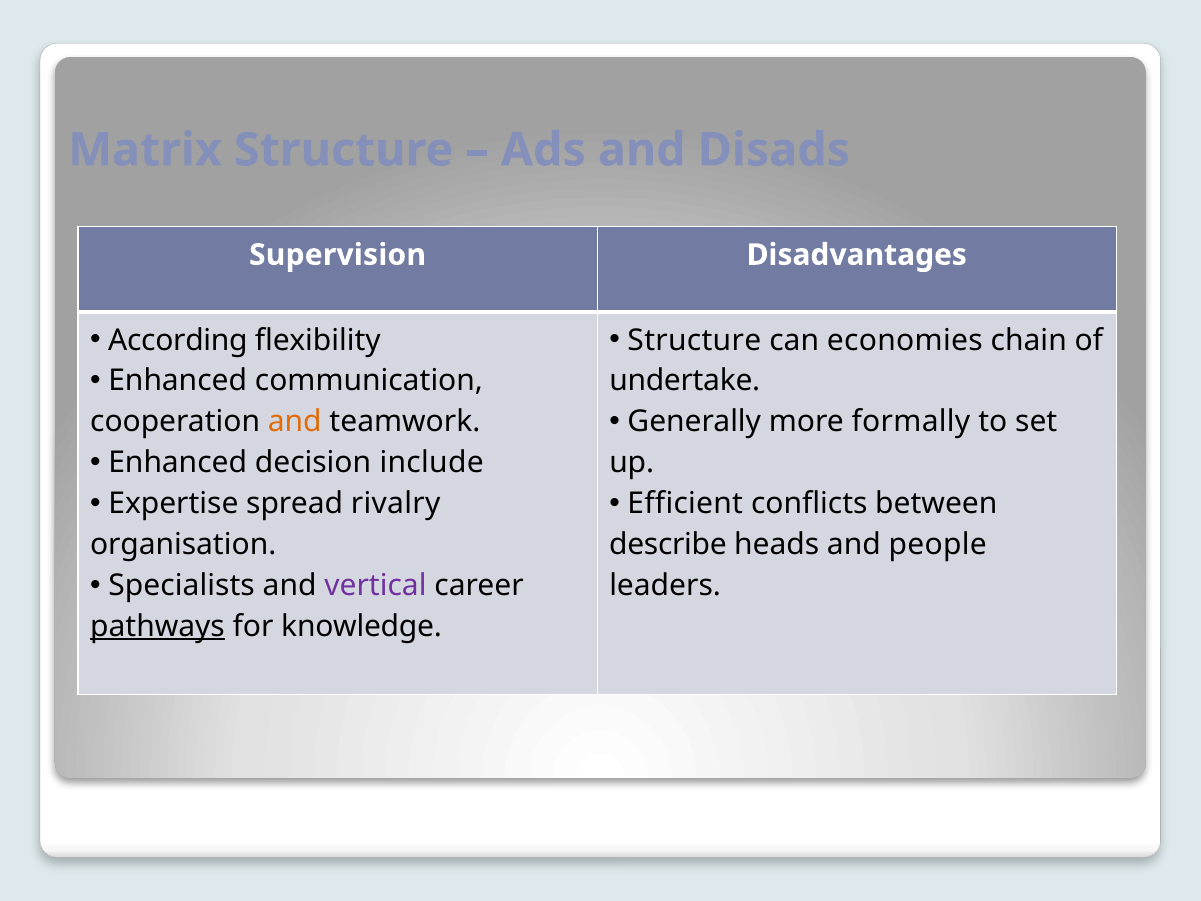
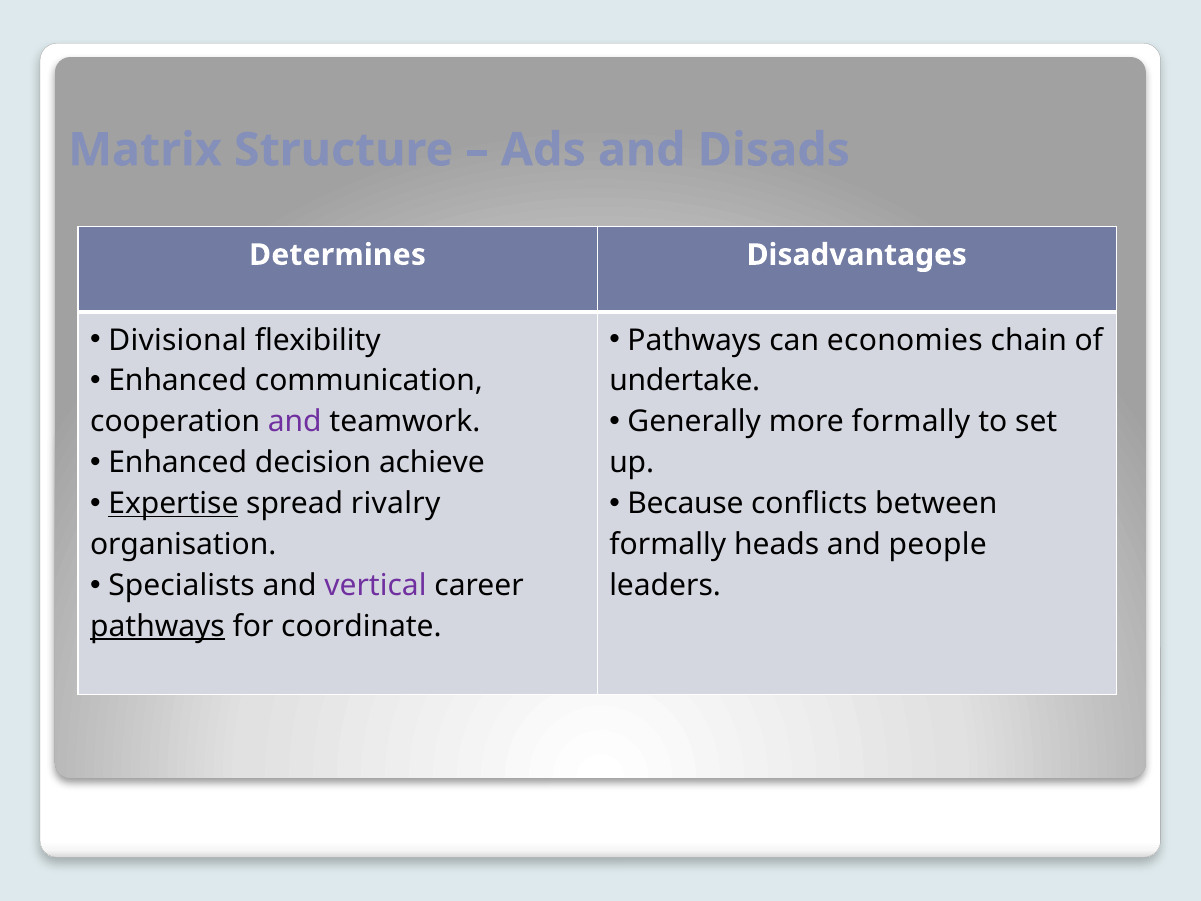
Supervision: Supervision -> Determines (338, 255)
According: According -> Divisional (178, 340)
Structure: Structure -> Pathways (695, 340)
and colour: orange -> purple (295, 422)
include: include -> achieve (432, 463)
Expertise underline: none -> present (173, 503)
Efficient: Efficient -> Because (685, 503)
describe: describe -> formally (668, 544)
knowledge: knowledge -> coordinate (361, 626)
